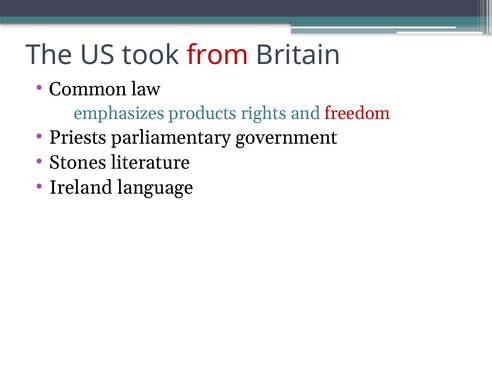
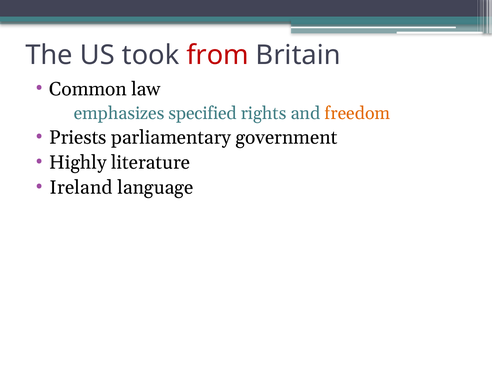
products: products -> specified (203, 113)
freedom colour: red -> orange (357, 113)
Stones: Stones -> Highly (78, 162)
